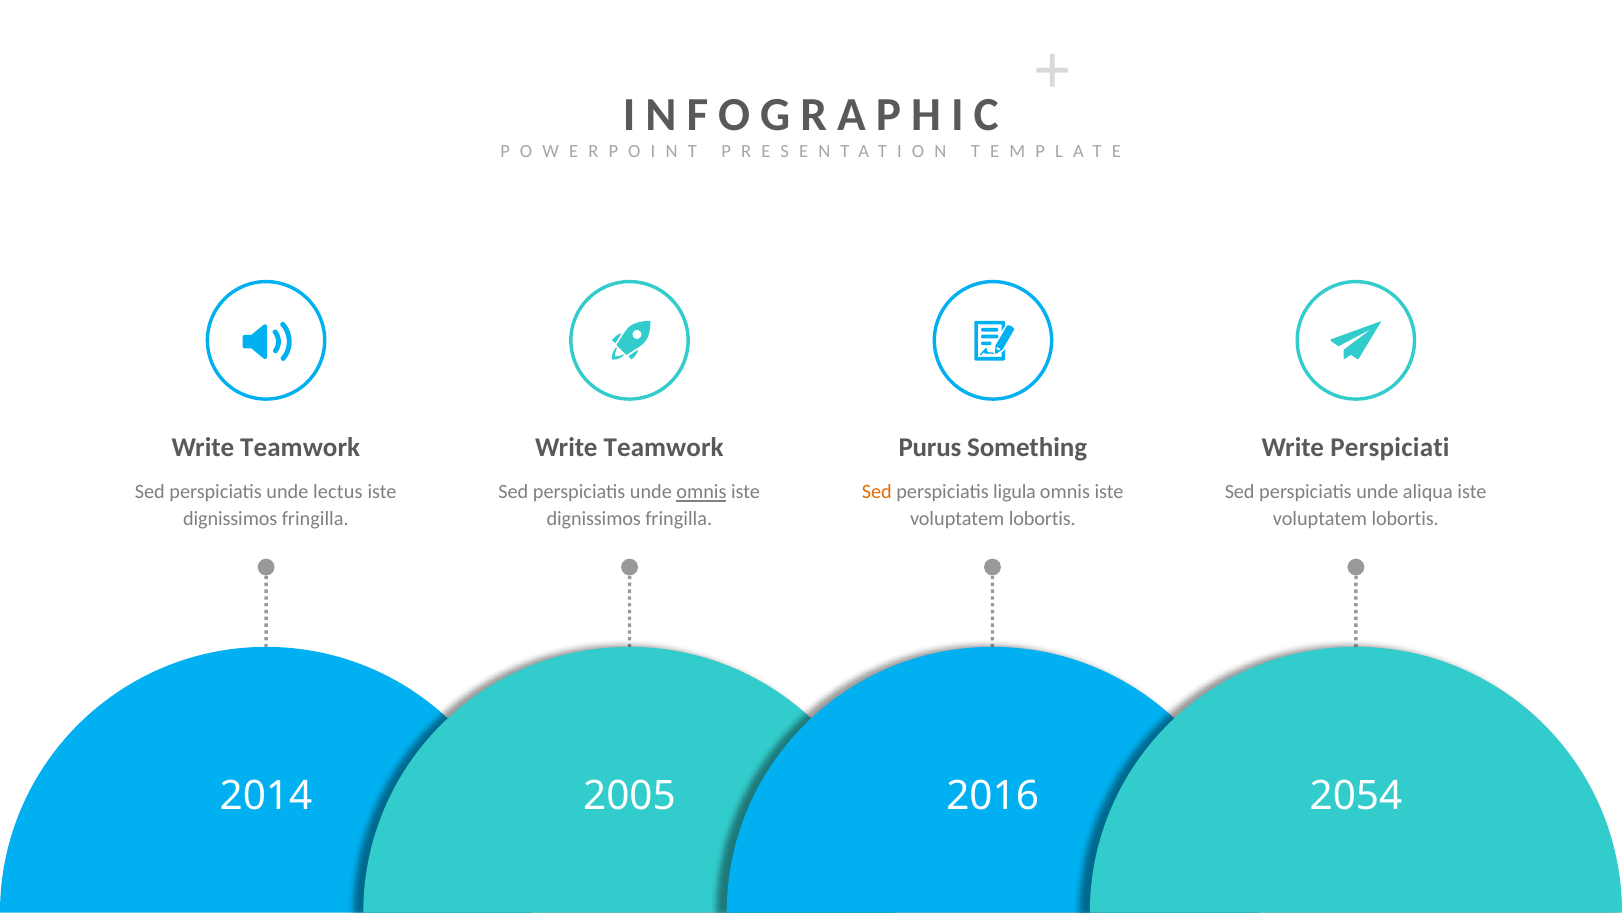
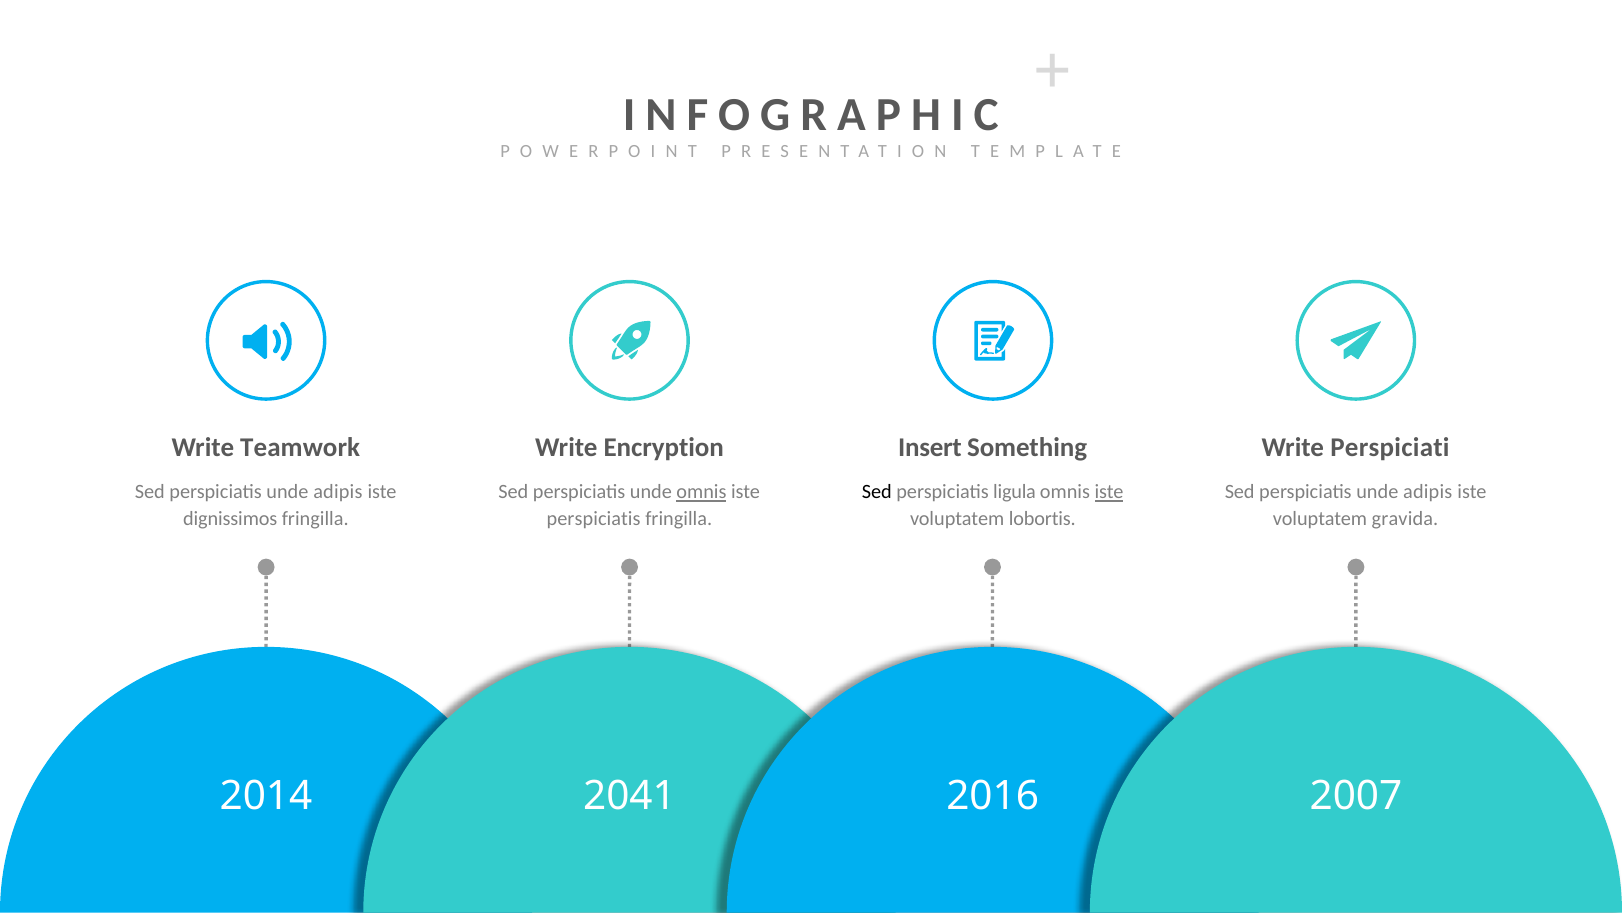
Teamwork: Teamwork -> Encryption (664, 448)
Purus: Purus -> Insert (930, 448)
lectus: lectus -> adipis (338, 492)
Sed colour: orange -> black (877, 492)
iste underline: none -> present (1109, 492)
aliqua: aliqua -> adipis (1428, 492)
dignissimos: dignissimos -> perspiciatis (594, 519)
lobortis: lobortis -> gravida (1405, 519)
2005: 2005 -> 2041 (629, 796)
2054: 2054 -> 2007 (1356, 796)
